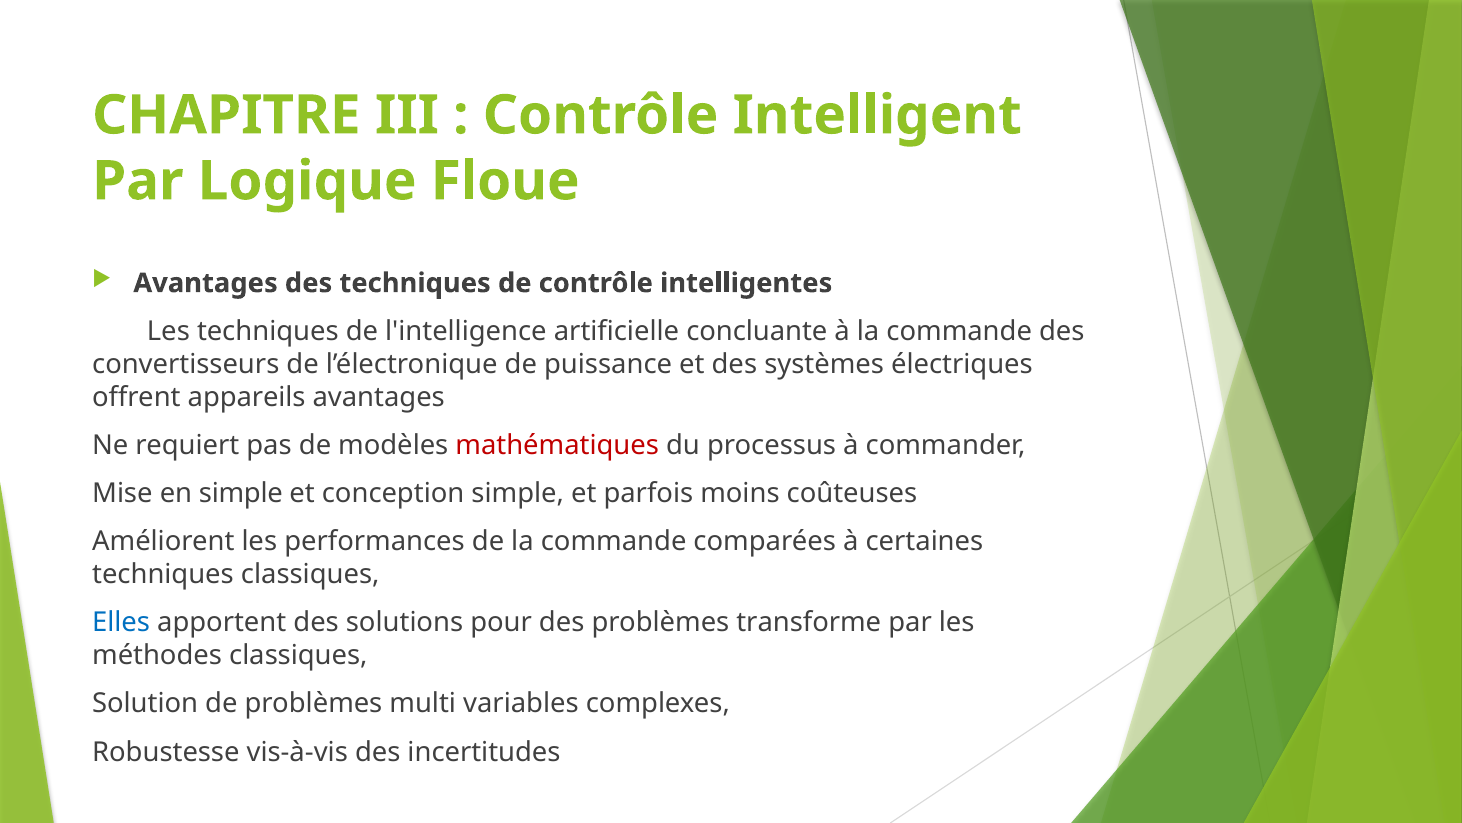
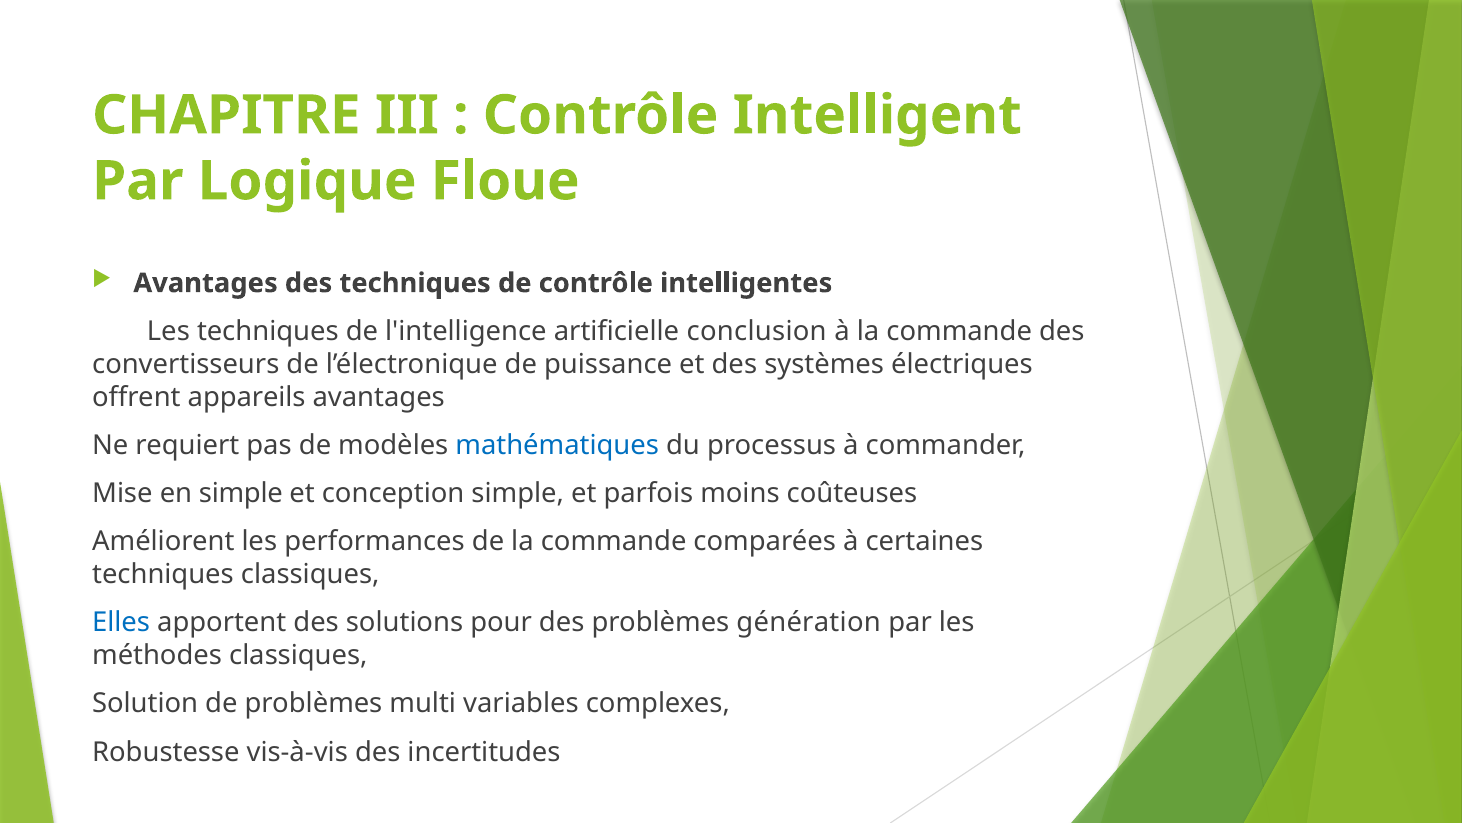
concluante: concluante -> conclusion (757, 331)
mathématiques colour: red -> blue (557, 445)
transforme: transforme -> génération (809, 622)
